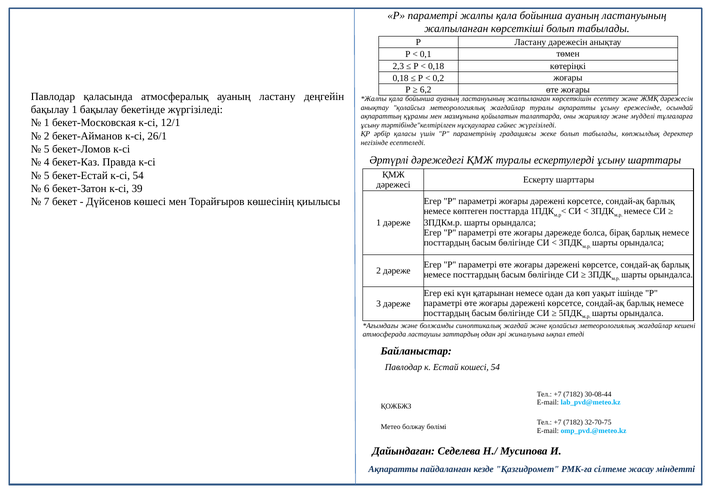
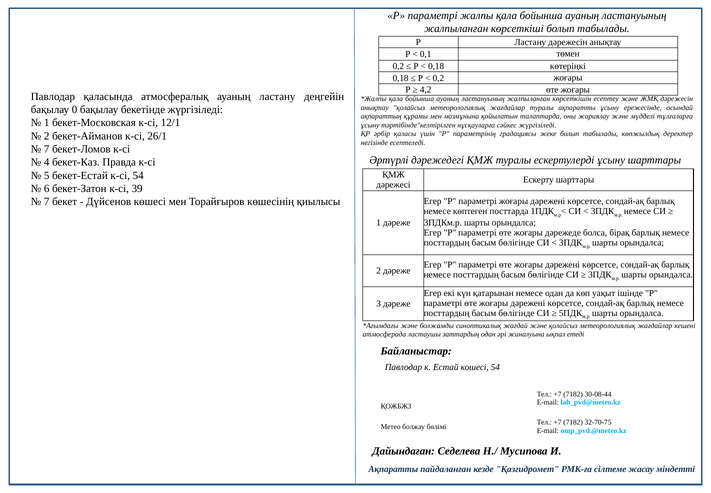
2,3: 2,3 -> 0,2 (398, 66)
6,2: 6,2 -> 4,2 (426, 90)
бақылау 1: 1 -> 0 (75, 110)
5: 5 -> 7 (47, 149)
